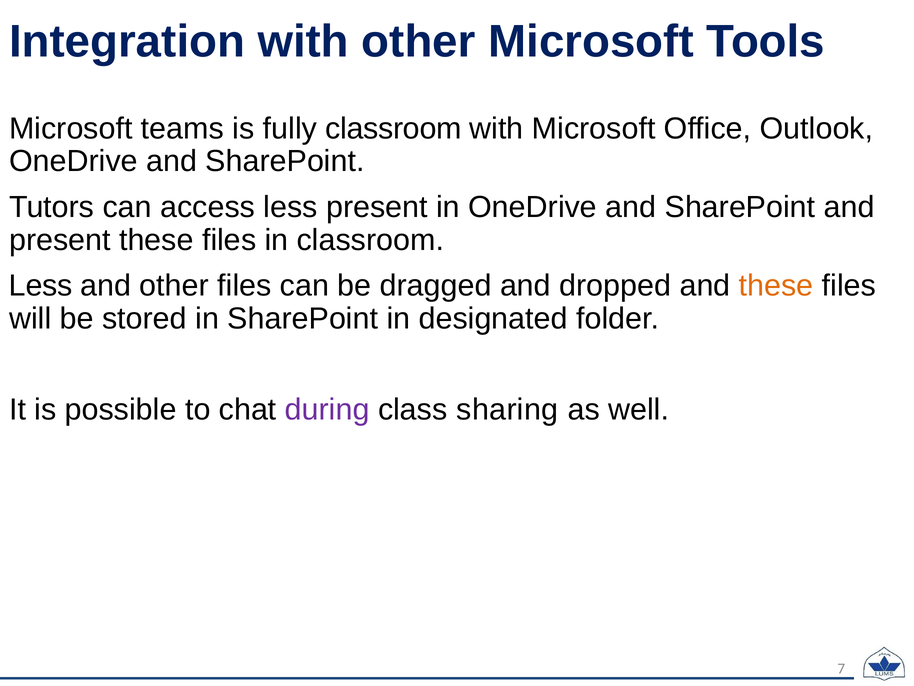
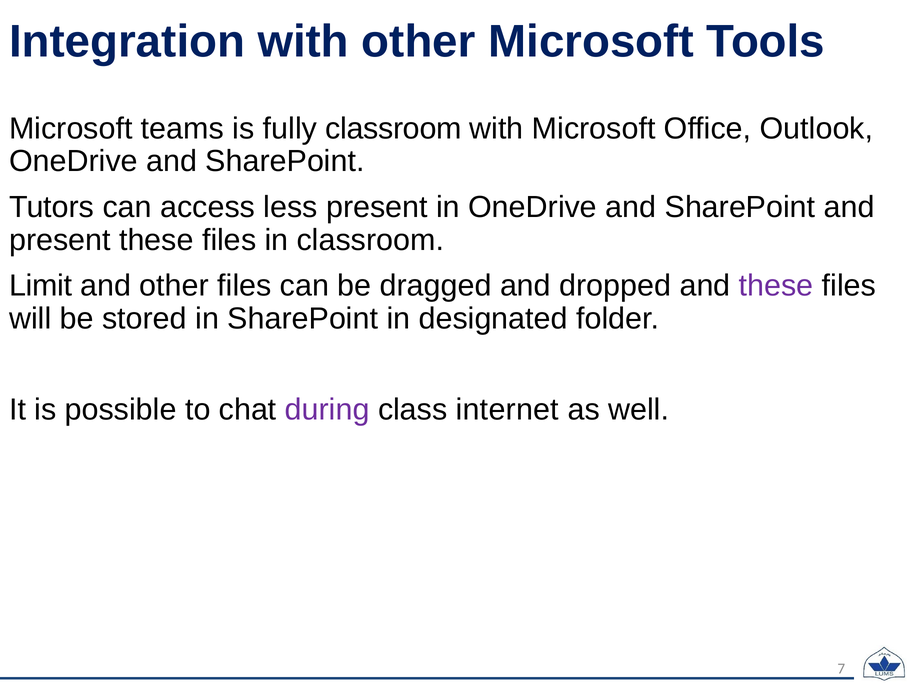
Less: Less -> Limit (41, 285)
these colour: orange -> purple (776, 285)
sharing: sharing -> internet (507, 409)
